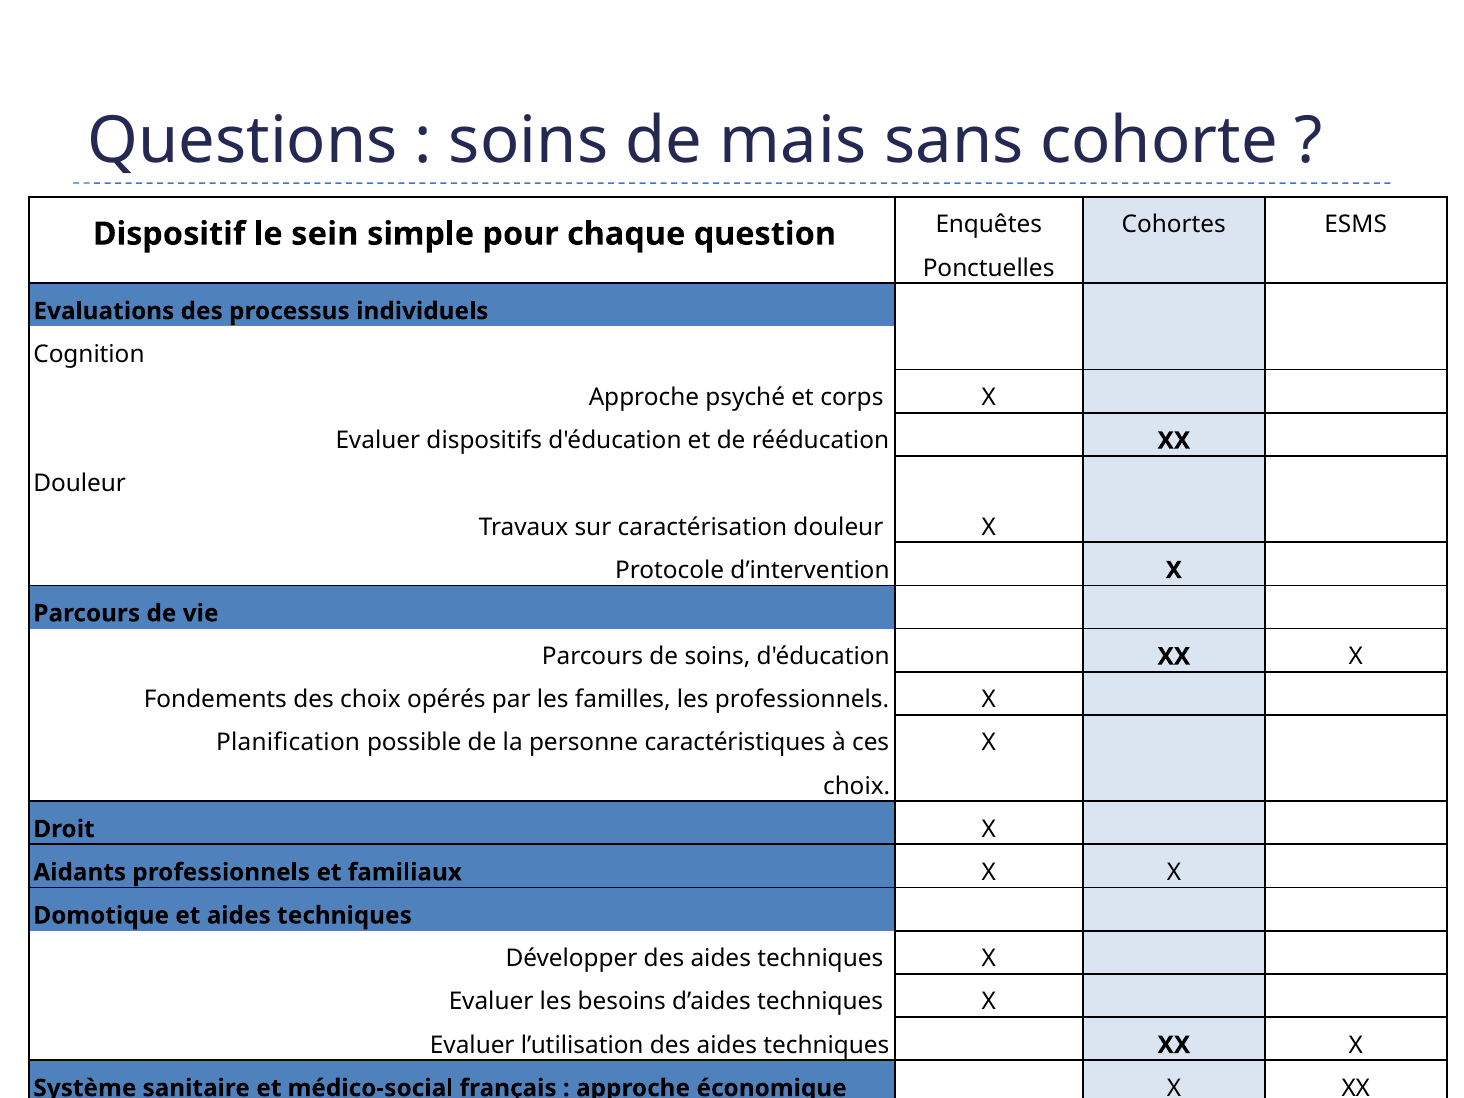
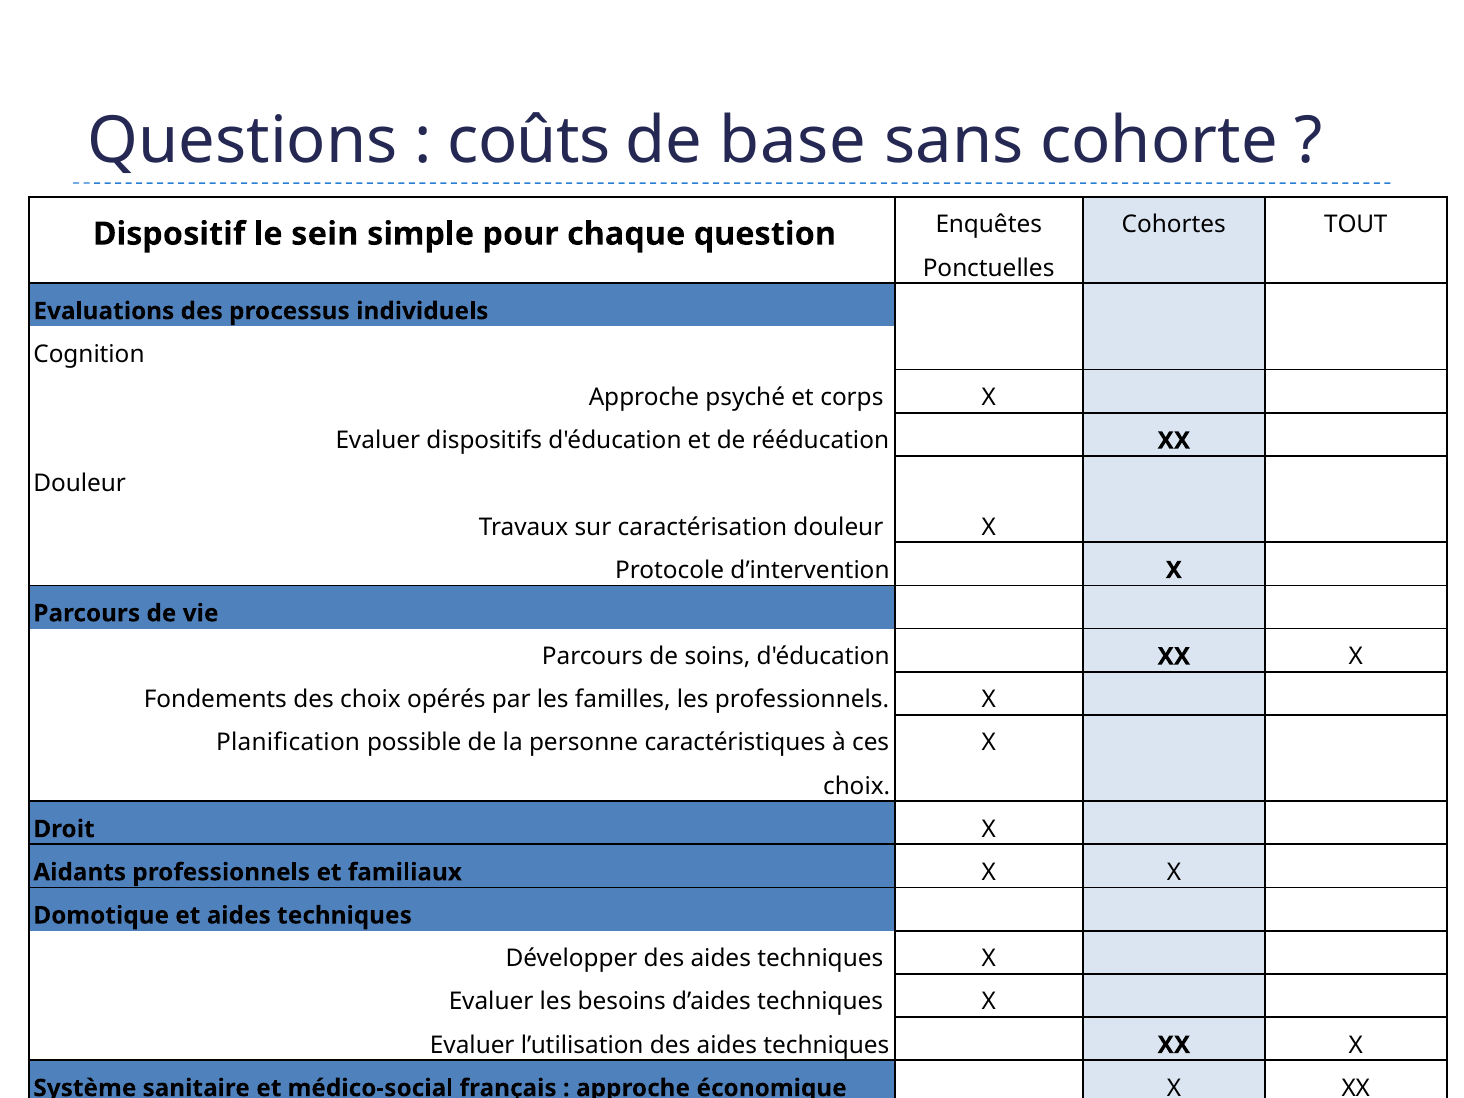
soins: soins -> coûts (529, 141)
mais: mais -> base (793, 141)
ESMS: ESMS -> TOUT (1356, 225)
